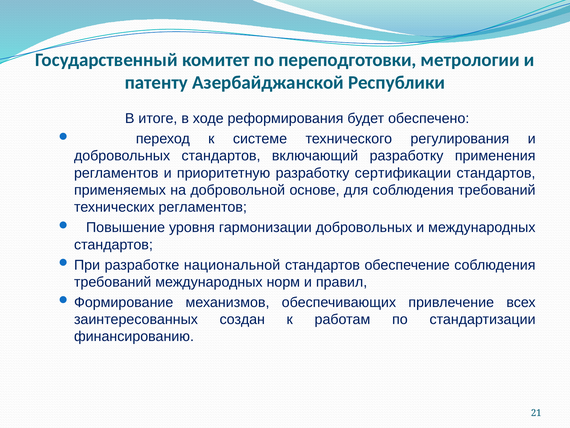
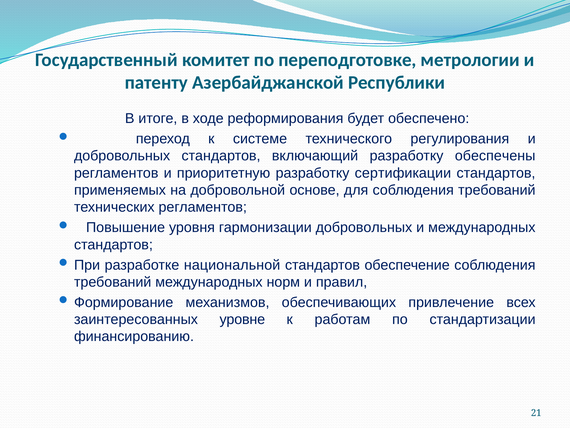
переподготовки: переподготовки -> переподготовке (347, 60)
применения: применения -> обеспечены (495, 156)
создан: создан -> уровне (242, 319)
